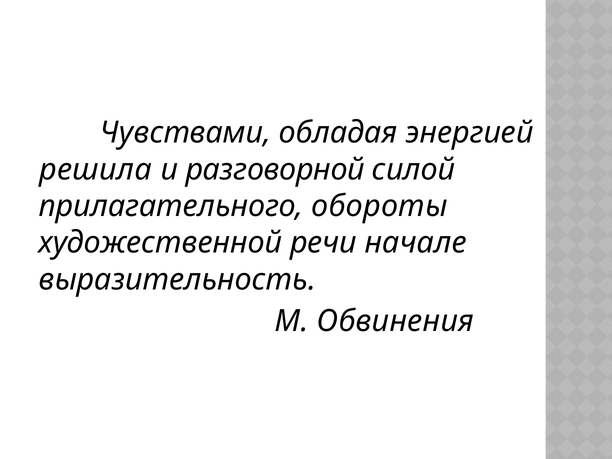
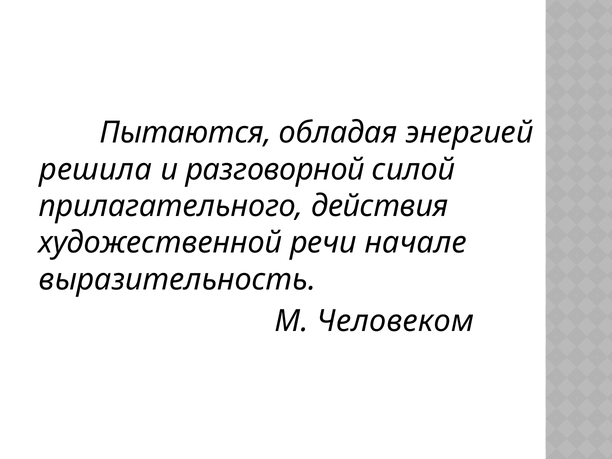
Чувствами: Чувствами -> Пытаются (186, 133)
обороты: обороты -> действия (380, 206)
Обвинения: Обвинения -> Человеком (395, 321)
